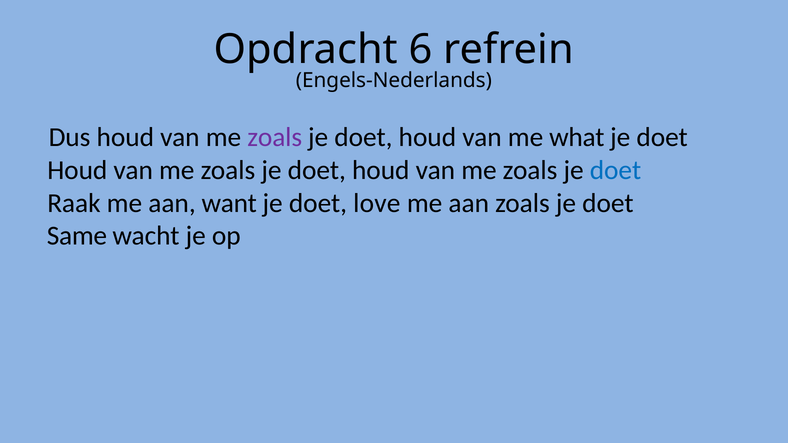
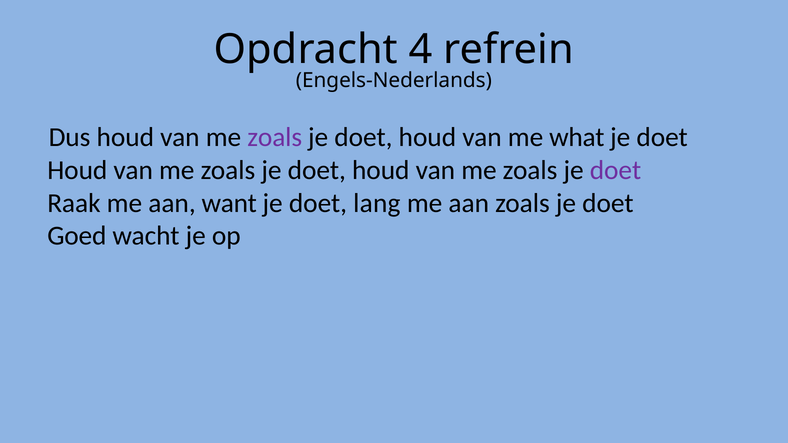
6: 6 -> 4 (421, 50)
doet colour: blue -> purple (615, 170)
love: love -> lang (377, 203)
Same: Same -> Goed (77, 236)
